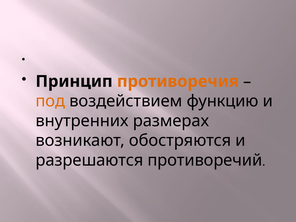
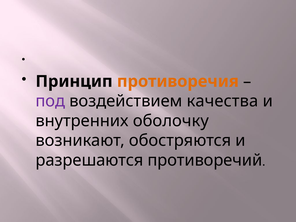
под colour: orange -> purple (50, 101)
функцию: функцию -> качества (222, 101)
размерах: размерах -> оболочку (171, 121)
